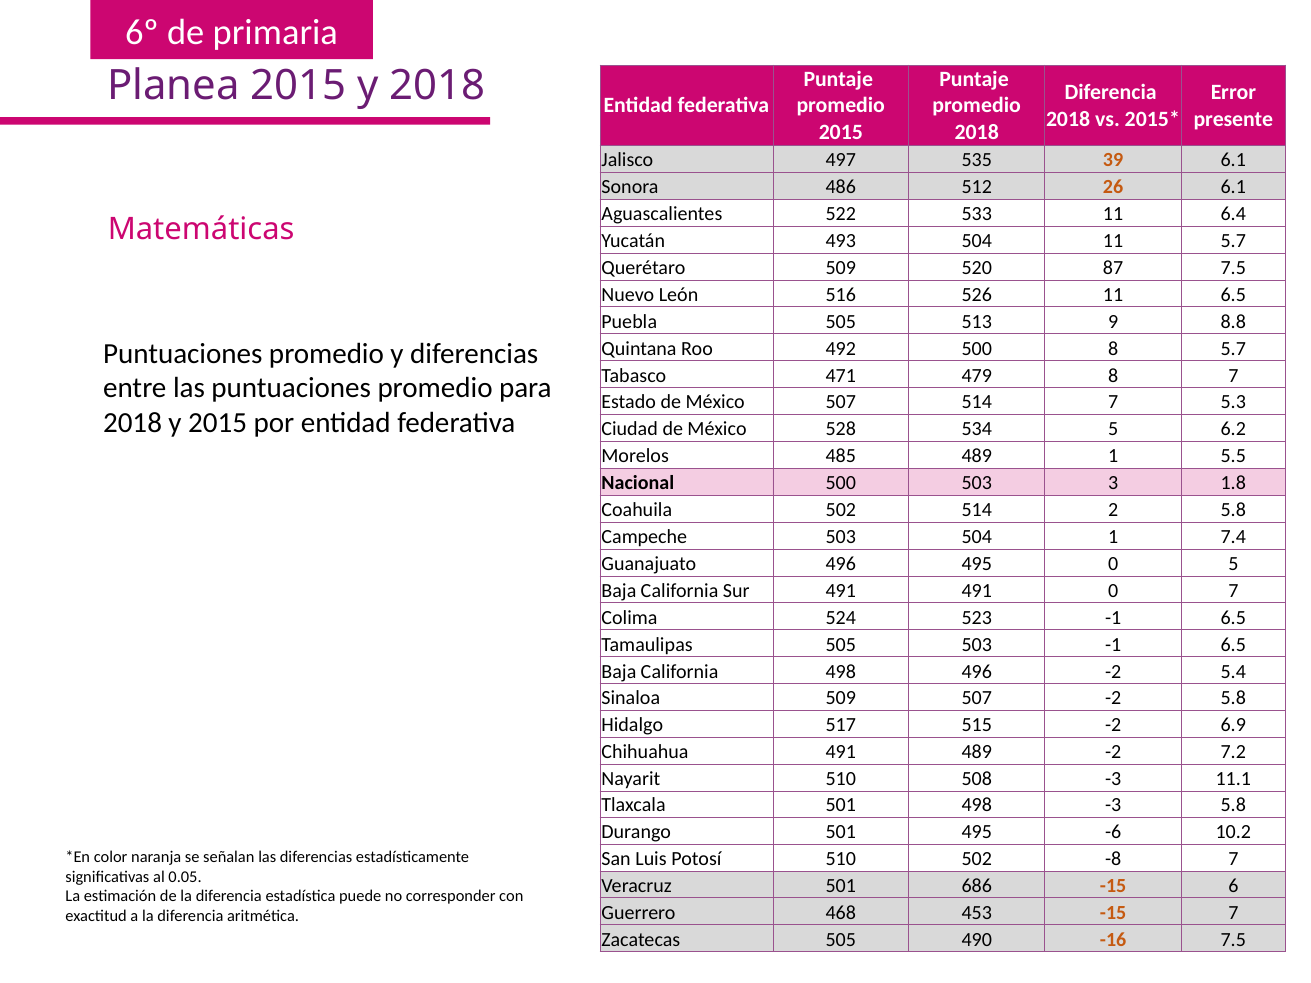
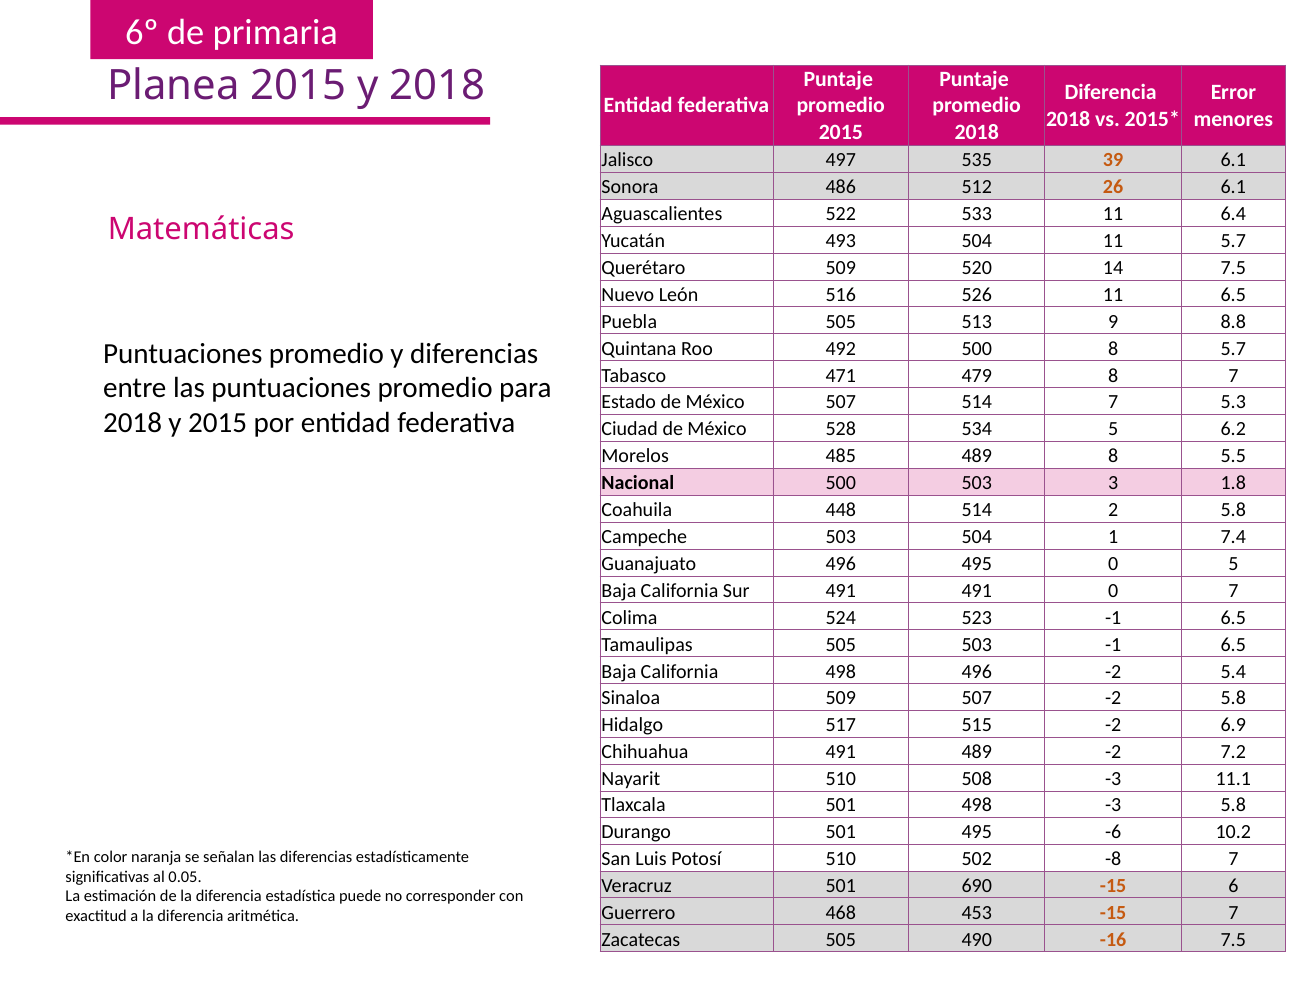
presente: presente -> menores (1233, 119)
87: 87 -> 14 (1113, 268)
489 1: 1 -> 8 (1113, 456)
Coahuila 502: 502 -> 448 (841, 510)
686: 686 -> 690 (977, 886)
